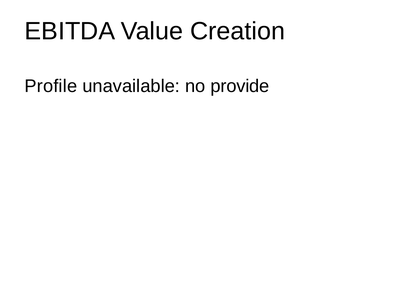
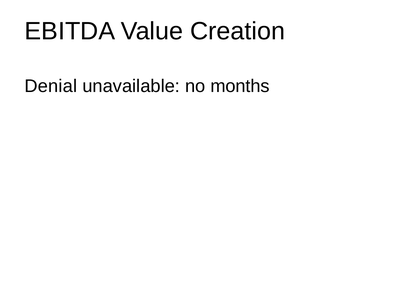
Profile: Profile -> Denial (51, 86)
provide: provide -> months (240, 86)
